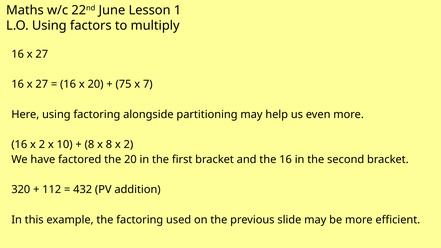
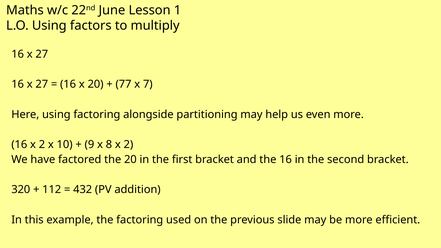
75: 75 -> 77 (123, 84)
8: 8 -> 9 (89, 145)
